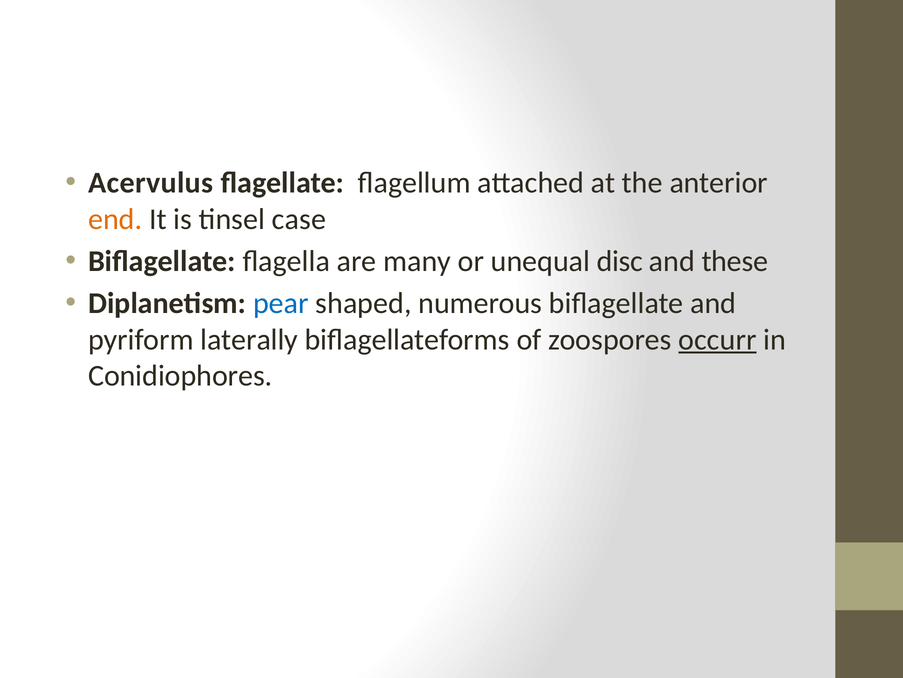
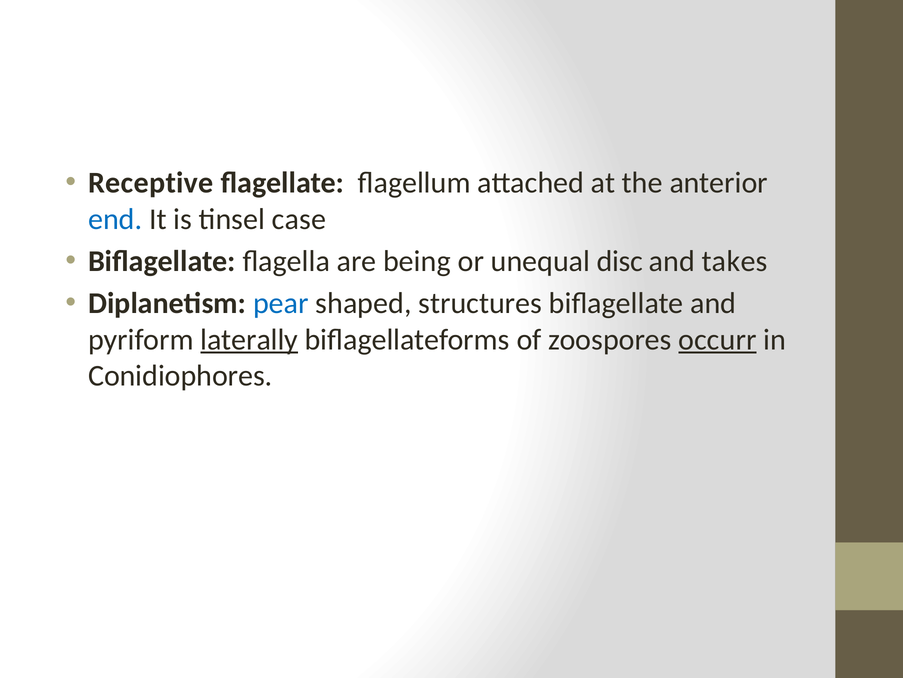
Acervulus: Acervulus -> Receptive (151, 183)
end colour: orange -> blue (115, 219)
many: many -> being (417, 261)
these: these -> takes (735, 261)
numerous: numerous -> structures (480, 303)
laterally underline: none -> present (249, 339)
